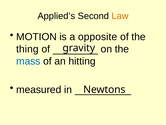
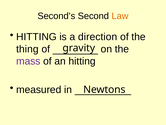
Applied’s: Applied’s -> Second’s (56, 16)
MOTION: MOTION -> HITTING (36, 37)
opposite: opposite -> direction (98, 37)
mass colour: blue -> purple (28, 61)
